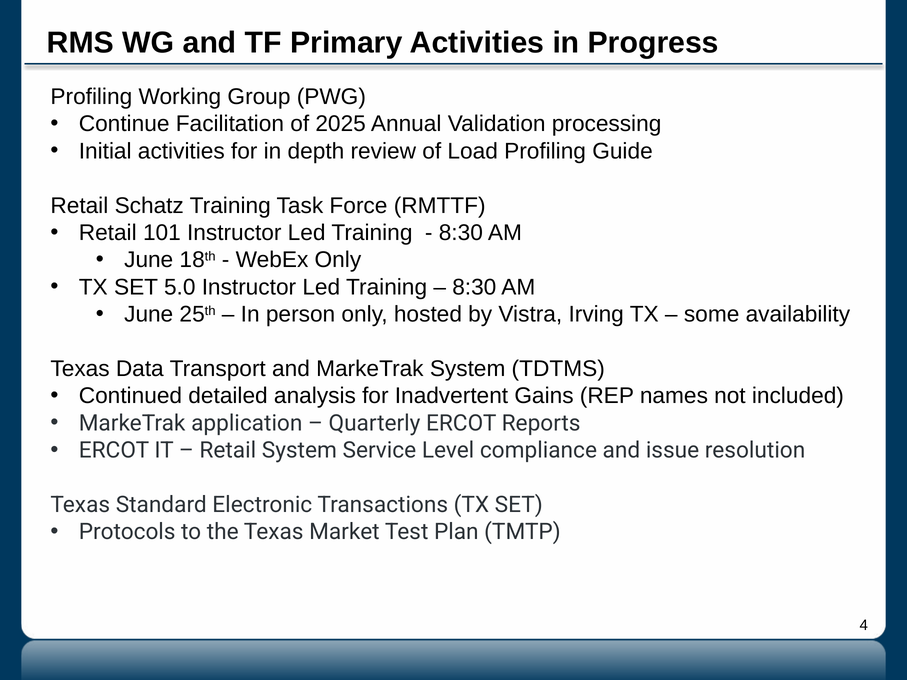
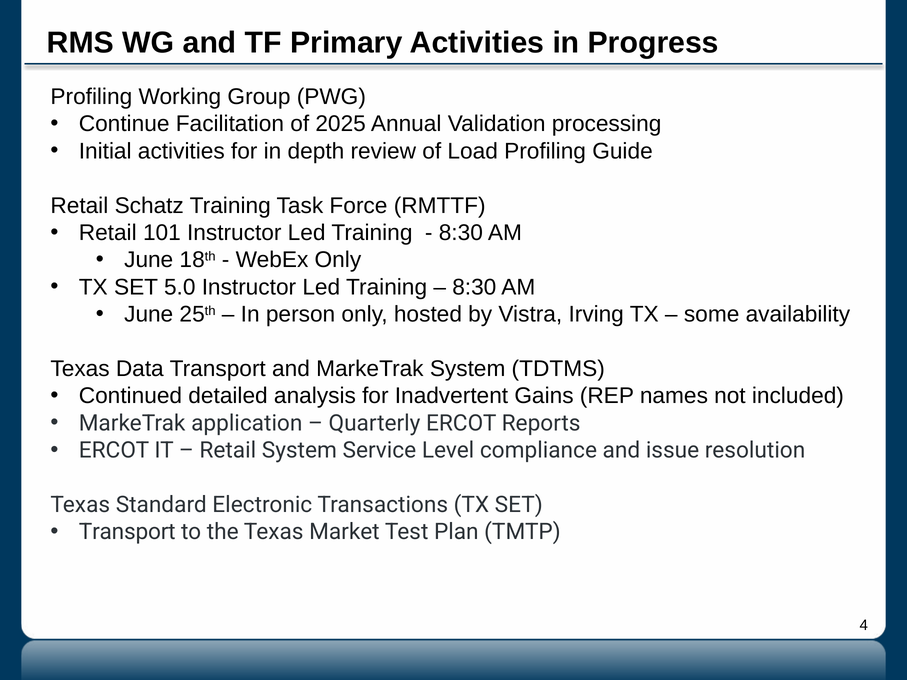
Protocols: Protocols -> Transport (127, 532)
